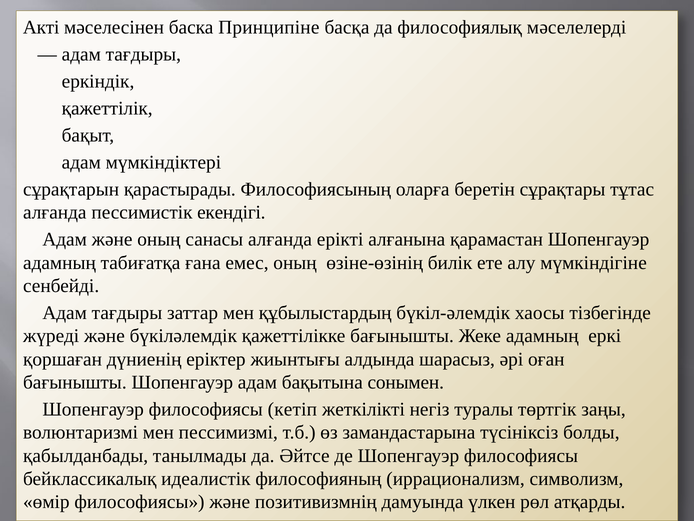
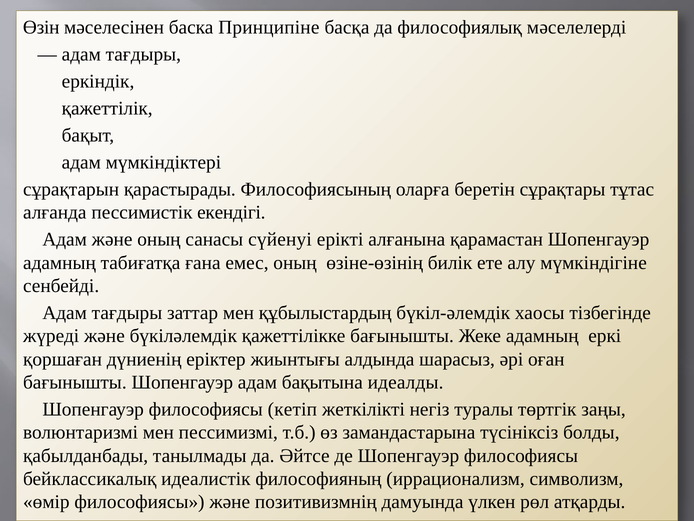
Акті: Акті -> Өзін (41, 27)
санасы алғанда: алғанда -> сүйенуі (280, 239)
сонымен: сонымен -> идеалды (406, 382)
